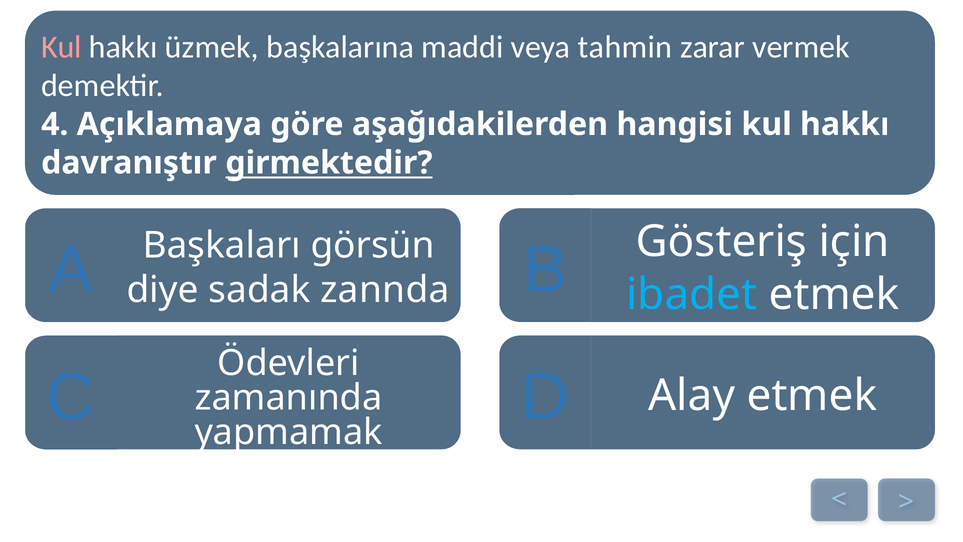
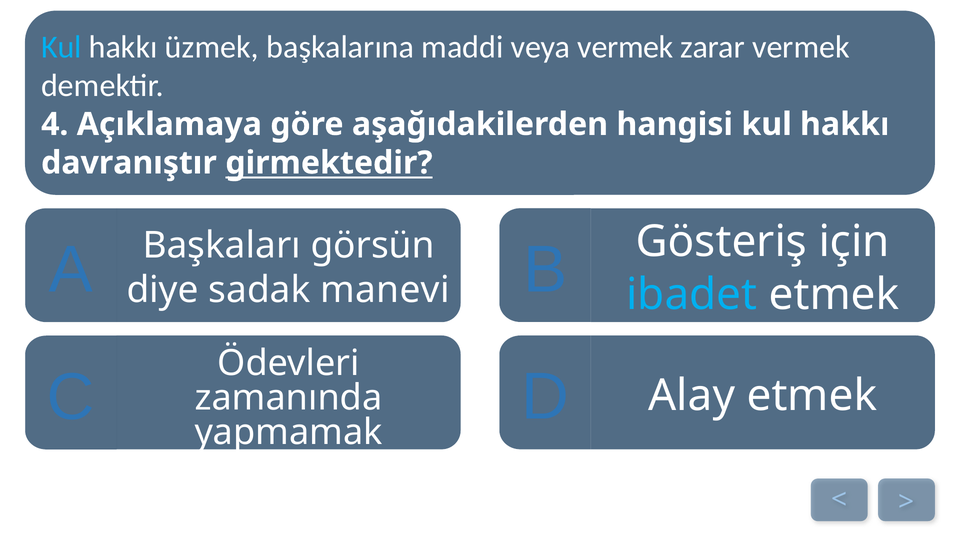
Kul colour: pink -> light blue (61, 47)
veya tahmin: tahmin -> vermek (625, 47)
zannda: zannda -> manevi (385, 290)
